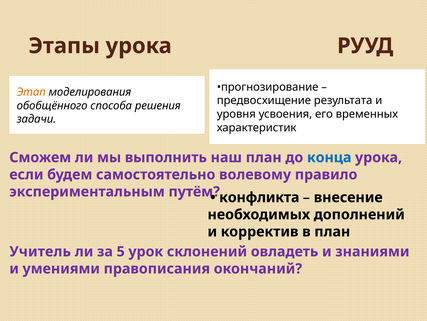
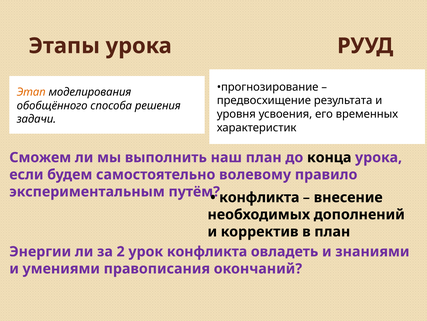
конца colour: blue -> black (329, 157)
Учитель: Учитель -> Энергии (40, 251)
5: 5 -> 2 (121, 251)
урок склонений: склонений -> конфликта (207, 251)
